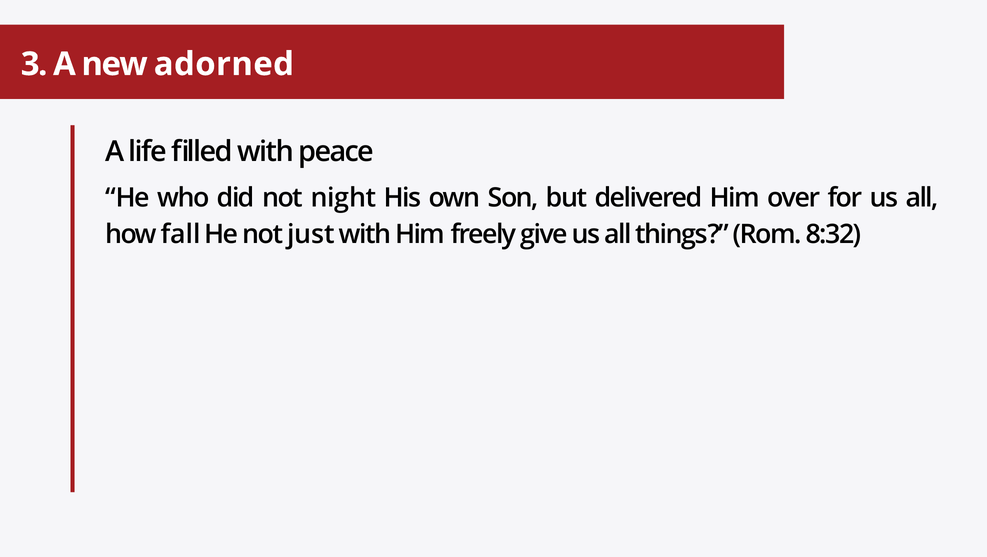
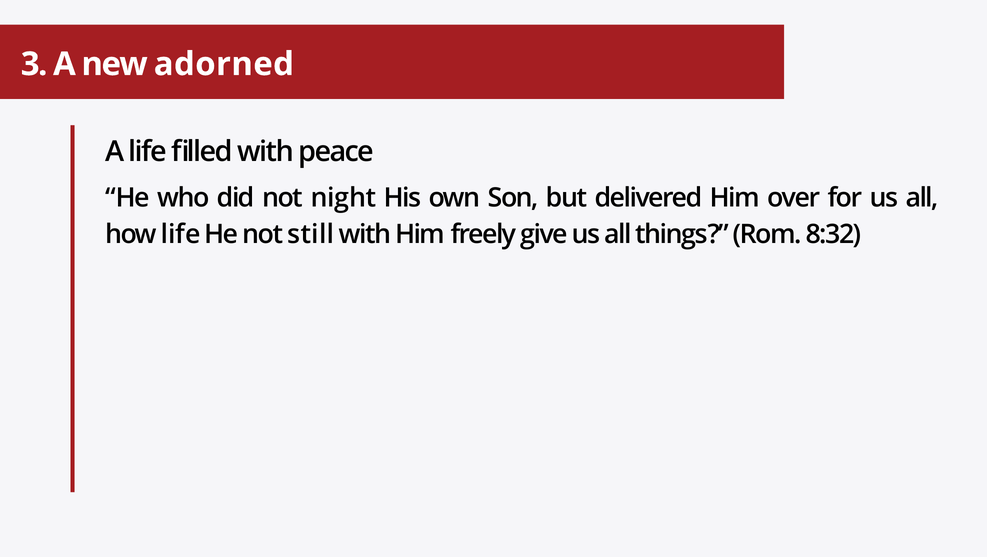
how fall: fall -> life (181, 234)
just: just -> still (311, 234)
